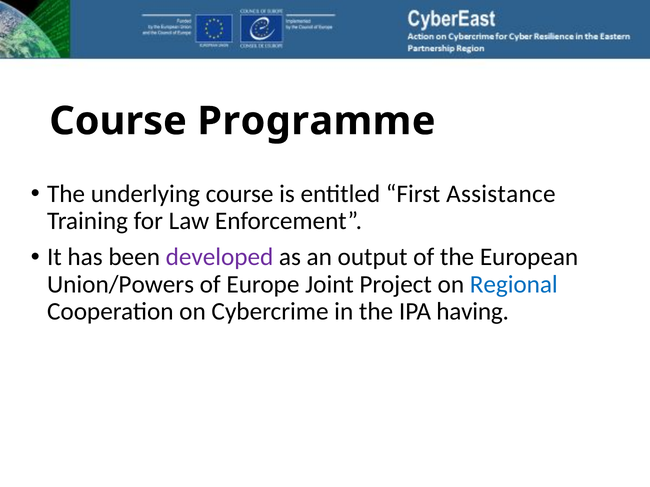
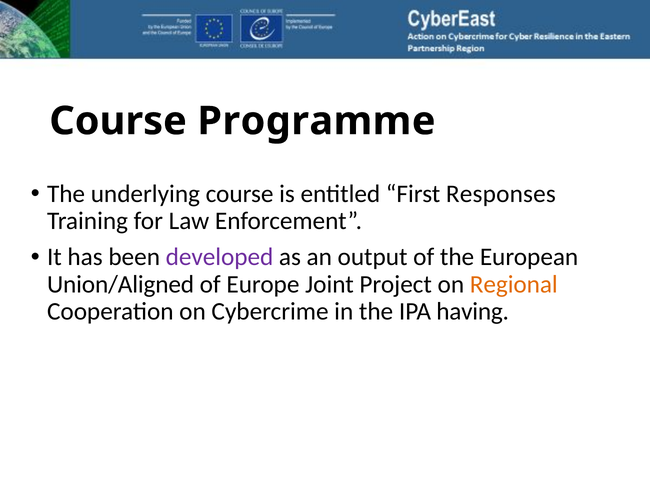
Assistance: Assistance -> Responses (501, 194)
Union/Powers: Union/Powers -> Union/Aligned (121, 285)
Regional colour: blue -> orange (514, 285)
